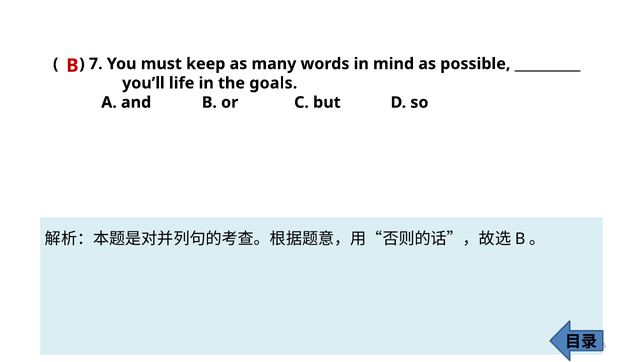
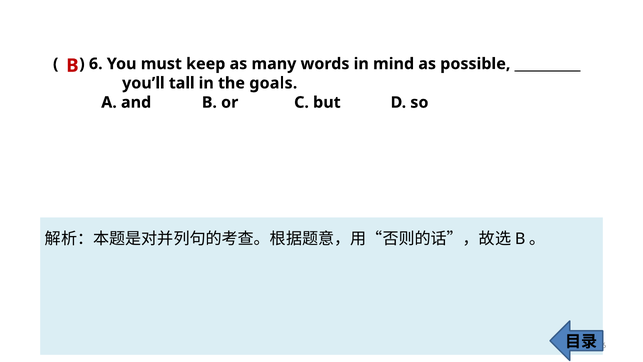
7: 7 -> 6 (96, 64)
life: life -> tall (182, 83)
